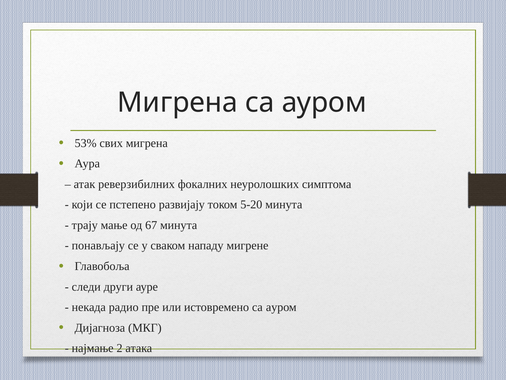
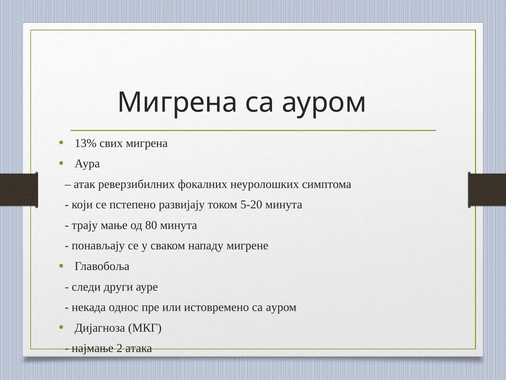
53%: 53% -> 13% (86, 143)
67: 67 -> 80 (151, 225)
радио: радио -> однос (124, 307)
